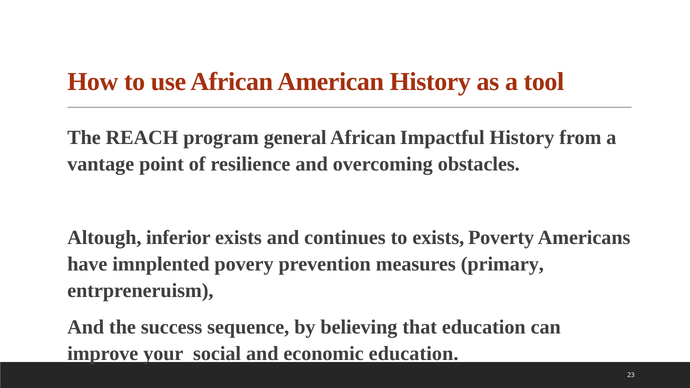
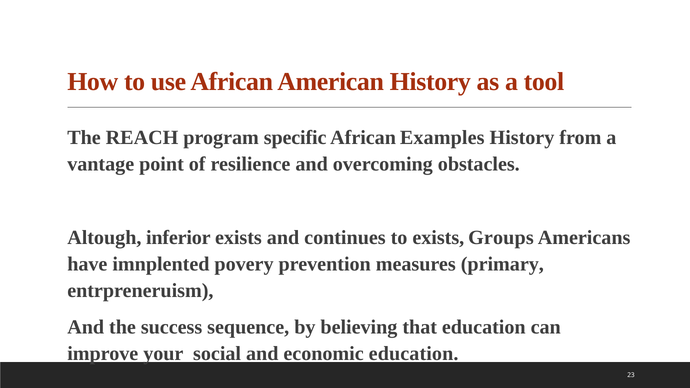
general: general -> specific (295, 138)
Impactful: Impactful -> Examples (442, 138)
Poverty: Poverty -> Groups (501, 238)
